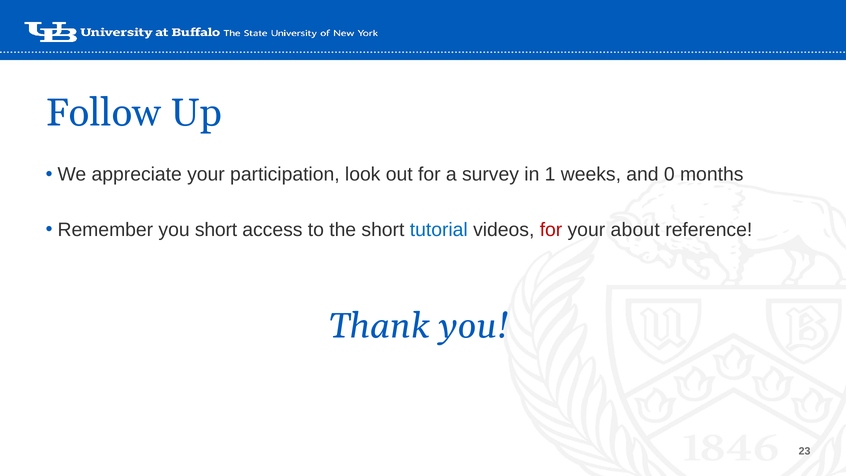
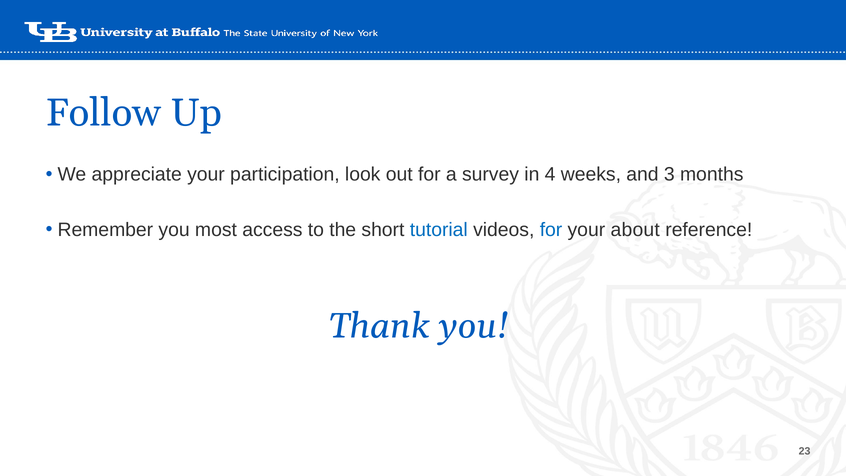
1: 1 -> 4 (550, 175)
0: 0 -> 3 (669, 175)
you short: short -> most (216, 230)
for colour: red -> blue (551, 230)
